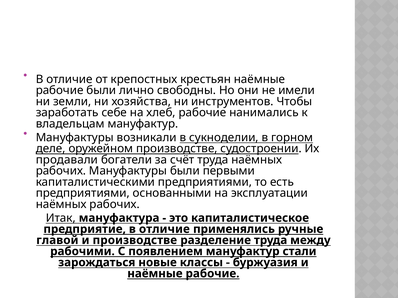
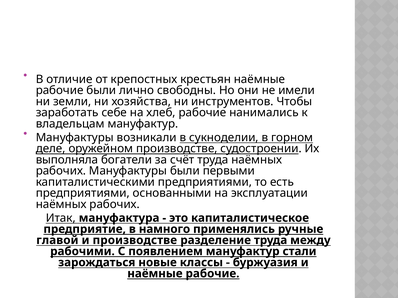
продавали: продавали -> выполняла (67, 160)
предприятие в отличие: отличие -> намного (164, 229)
